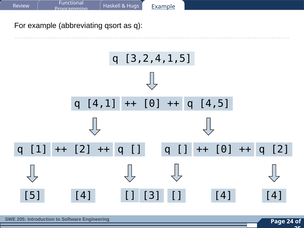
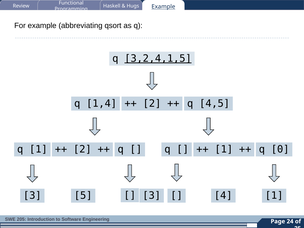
3,2,4,1,5 underline: none -> present (158, 59)
4,1: 4,1 -> 1,4 (102, 104)
0: 0 -> 2 (152, 104)
0: 0 -> 1 (224, 149)
q 2: 2 -> 0 (280, 149)
5: 5 -> 3 (32, 196)
4: 4 -> 5 (83, 196)
4: 4 -> 1 (274, 196)
